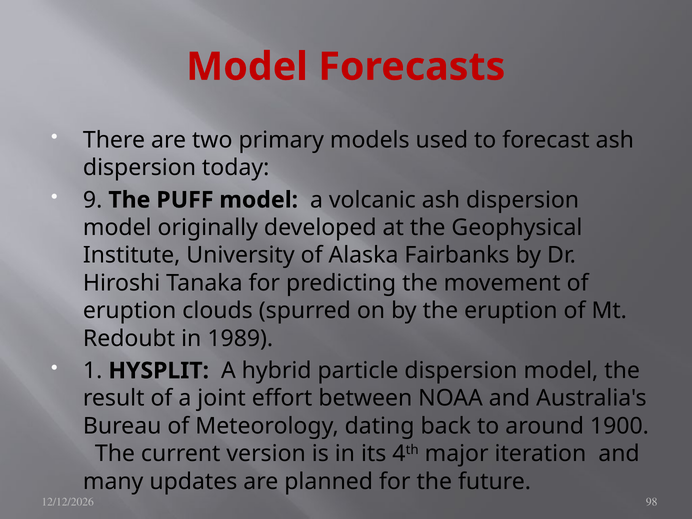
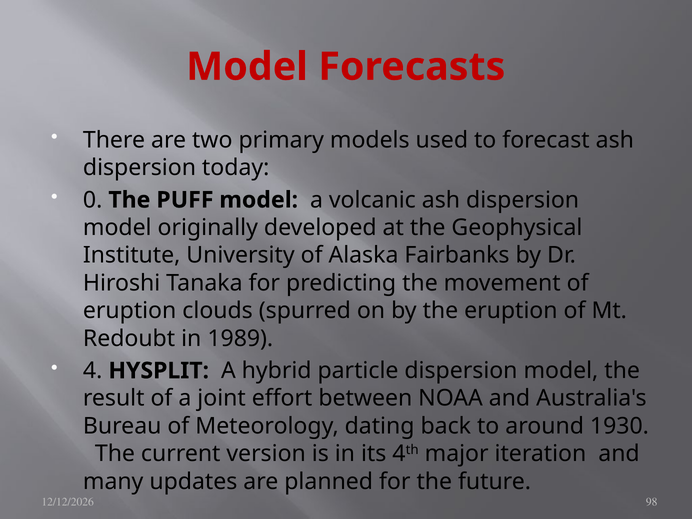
9: 9 -> 0 (93, 200)
1: 1 -> 4 (93, 371)
1900: 1900 -> 1930 (619, 426)
